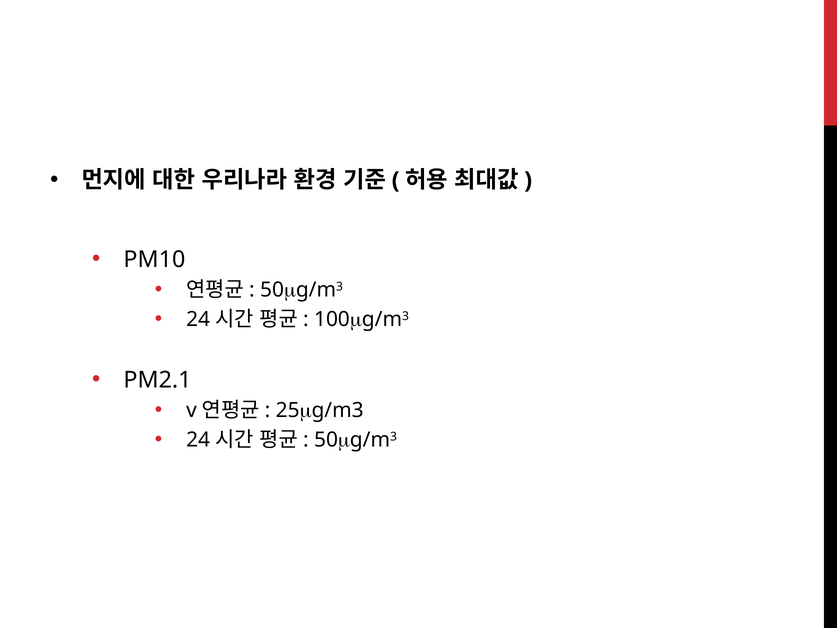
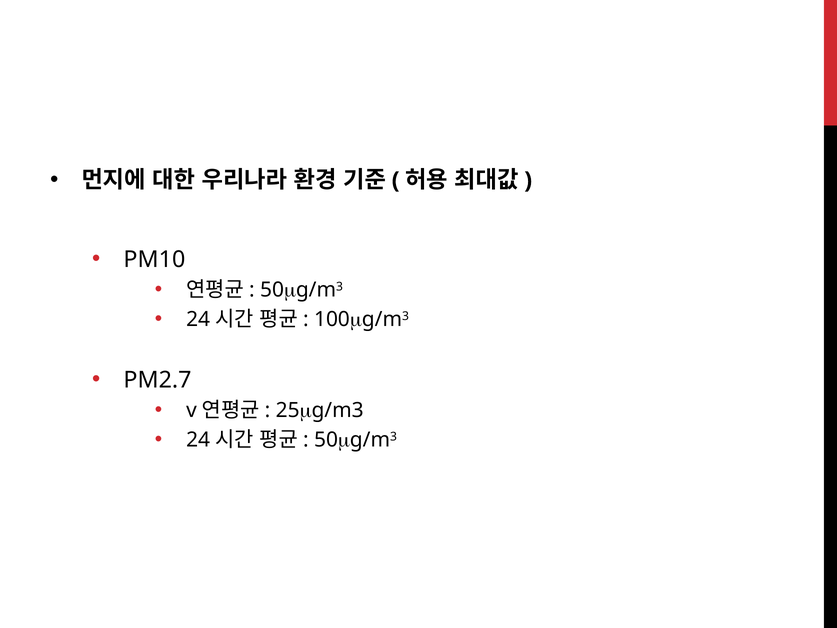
PM2.1: PM2.1 -> PM2.7 (157, 380)
